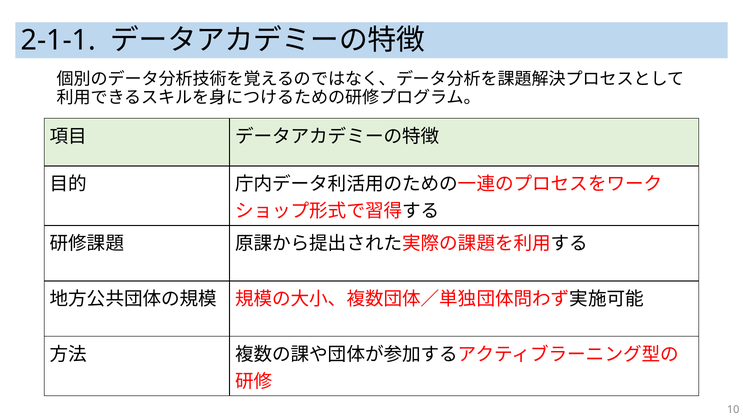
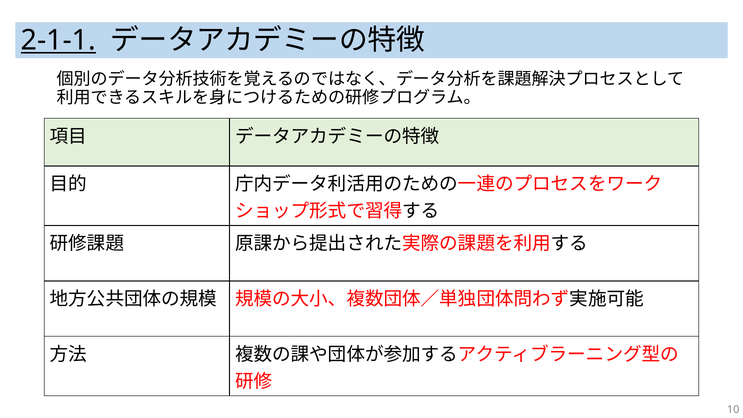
2-1-1 underline: none -> present (58, 40)
